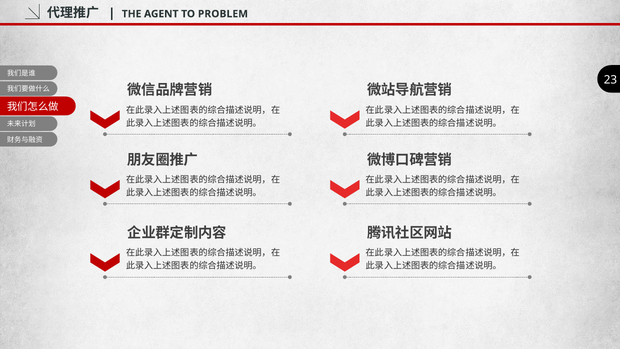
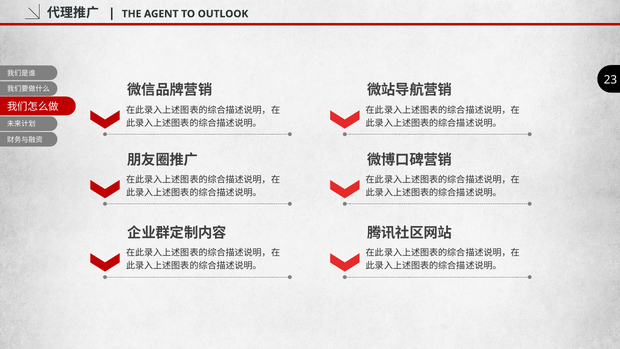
PROBLEM: PROBLEM -> OUTLOOK (223, 14)
